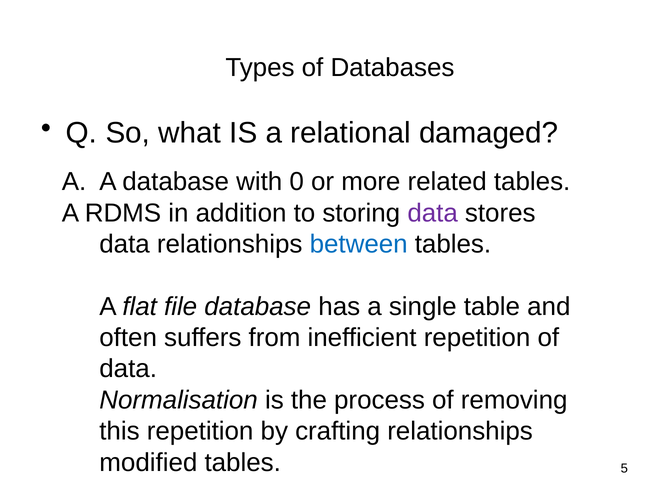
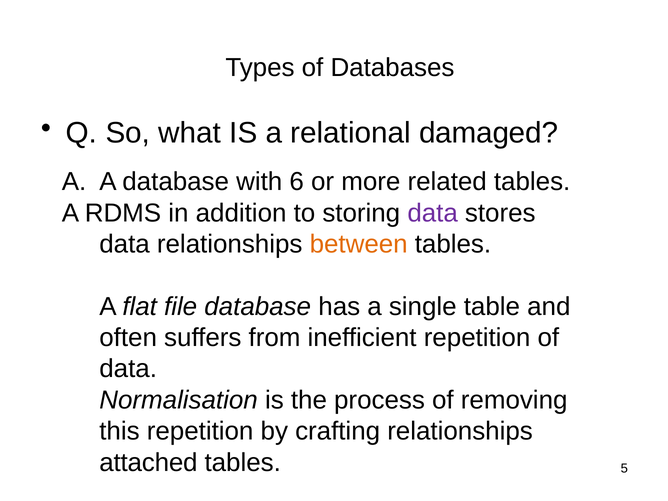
0: 0 -> 6 (297, 182)
between colour: blue -> orange (359, 244)
modified: modified -> attached (148, 462)
